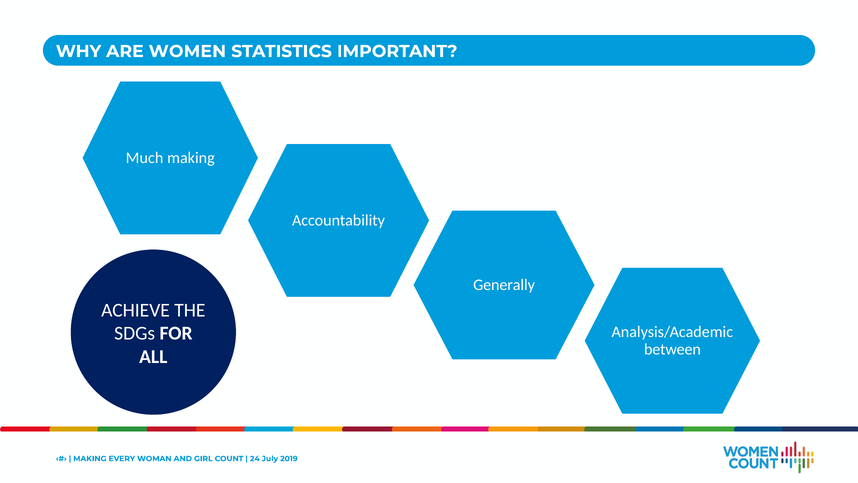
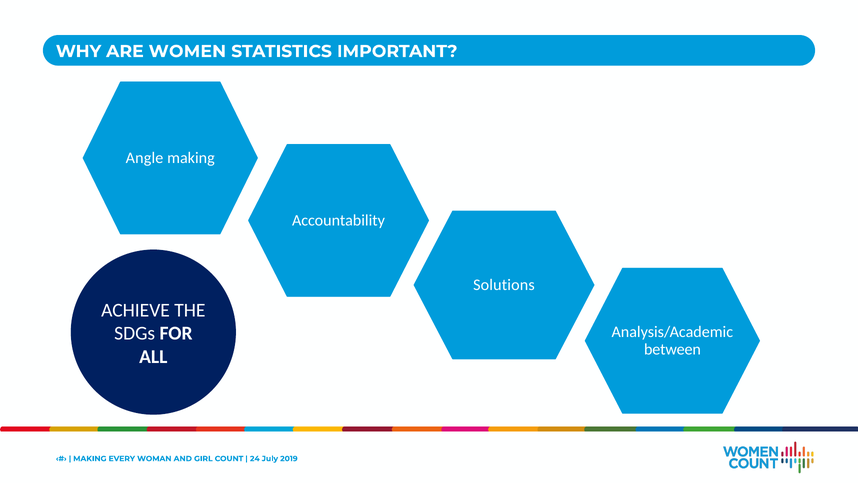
Much: Much -> Angle (145, 158)
Generally: Generally -> Solutions (504, 285)
